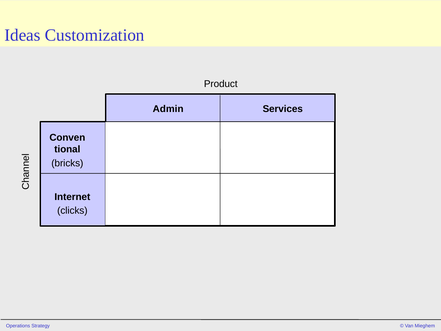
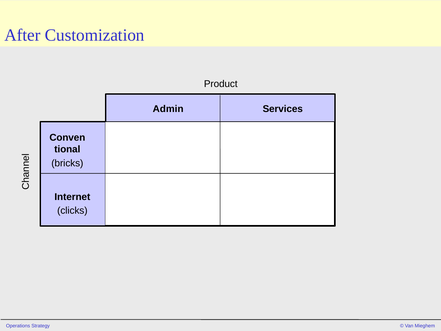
Ideas: Ideas -> After (23, 35)
